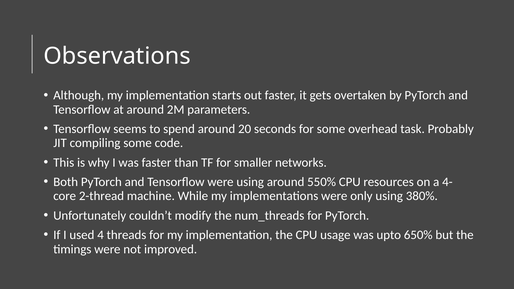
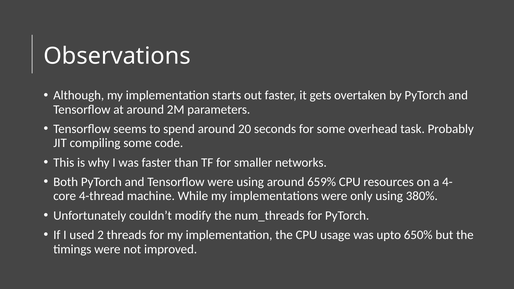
550%: 550% -> 659% (322, 182)
2-thread: 2-thread -> 4-thread (101, 196)
4: 4 -> 2 (101, 235)
